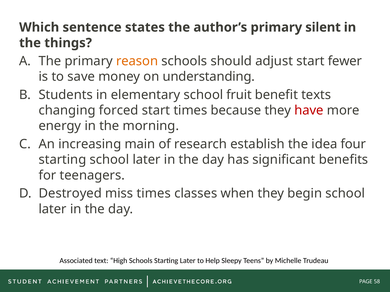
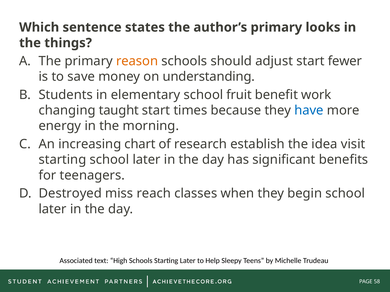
silent: silent -> looks (323, 27)
texts: texts -> work (316, 95)
forced: forced -> taught (119, 111)
have colour: red -> blue (309, 111)
main: main -> chart (140, 144)
four: four -> visit (353, 144)
miss times: times -> reach (154, 194)
